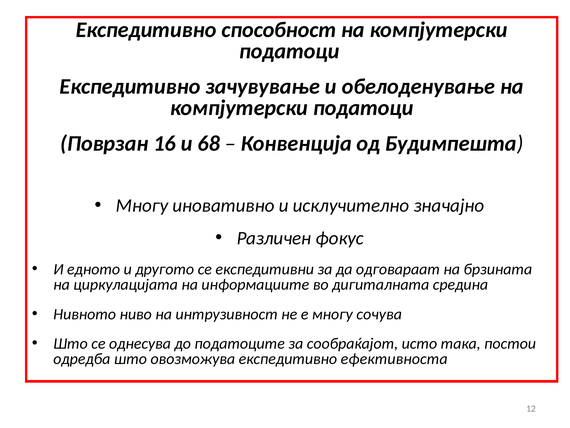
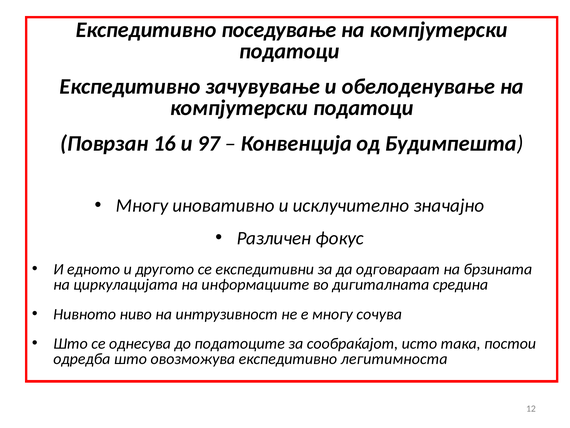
способност: способност -> поседување (279, 30)
68: 68 -> 97 (209, 143)
ефективноста: ефективноста -> легитимноста (394, 358)
